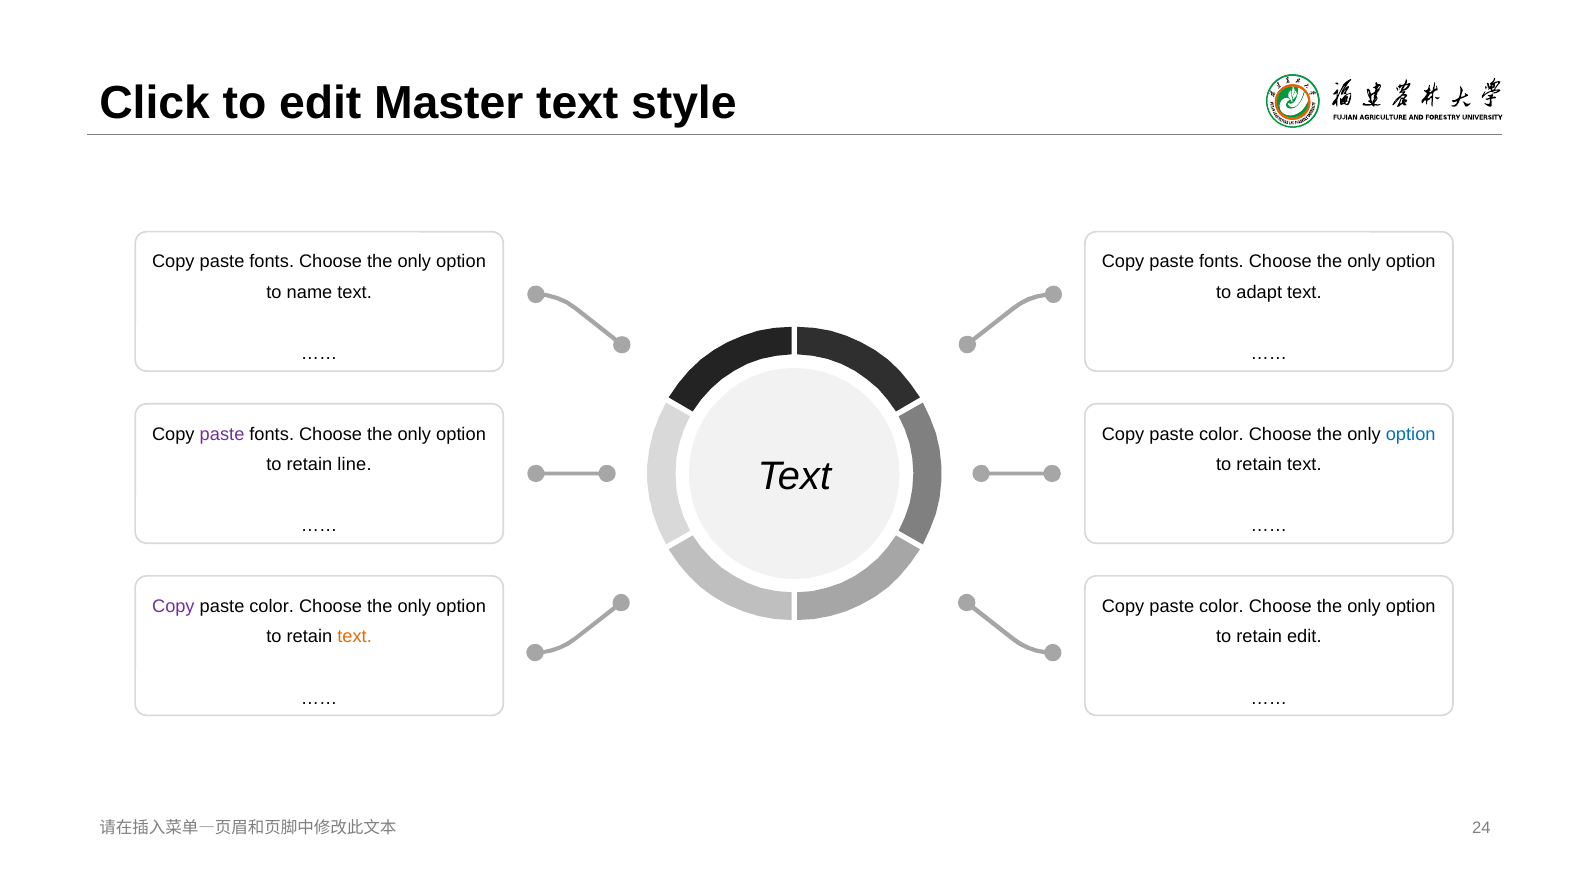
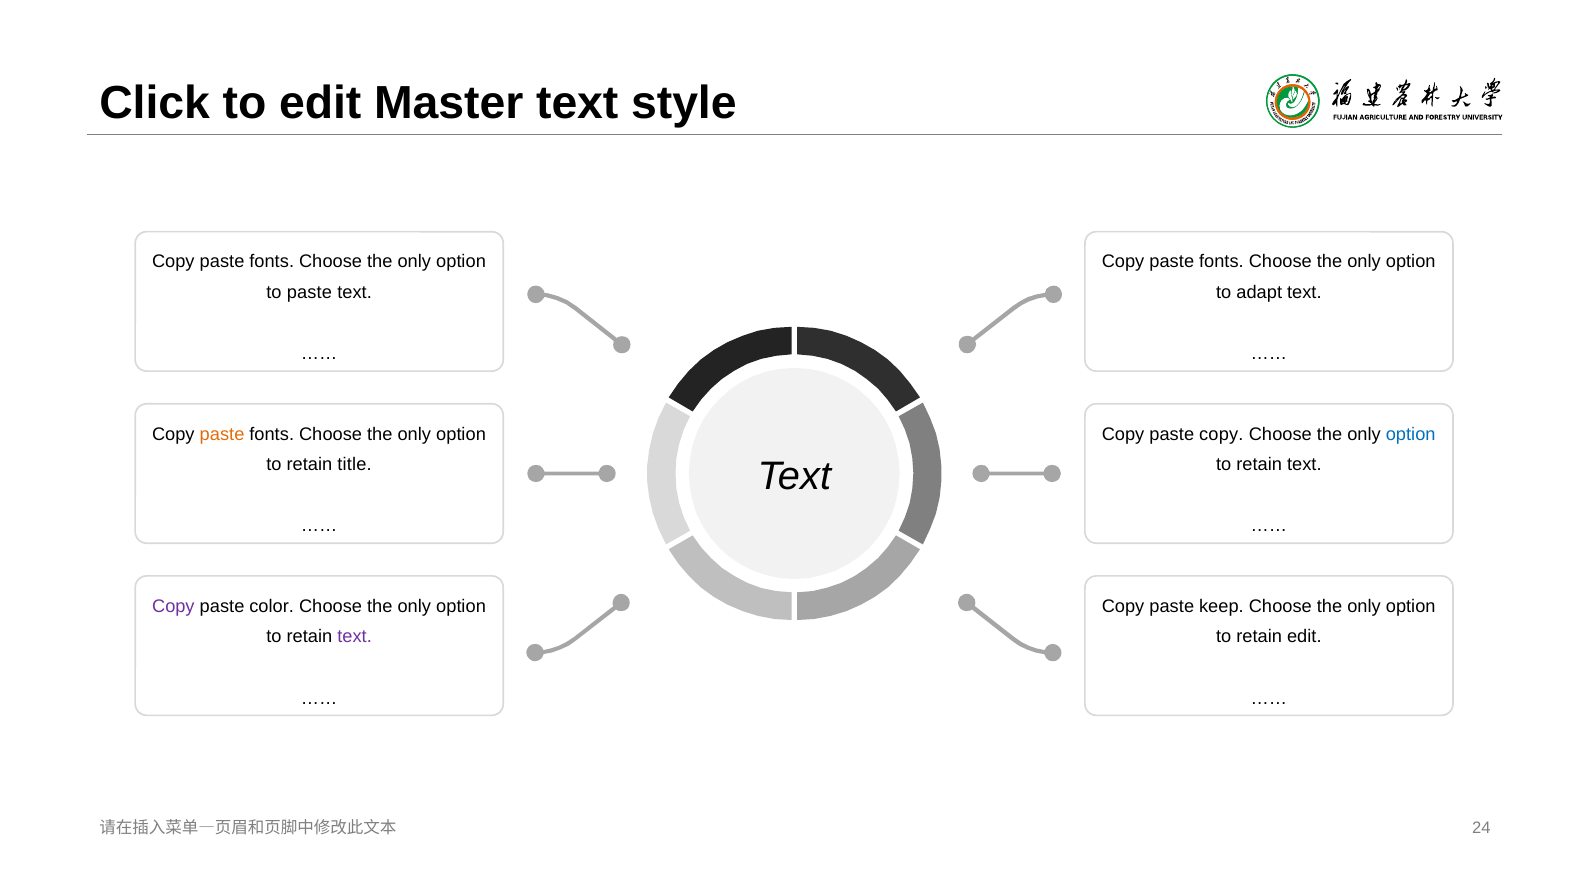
to name: name -> paste (309, 293)
paste colour: purple -> orange (222, 434)
color: color -> copy (1221, 434)
line: line -> title (355, 465)
color: color -> keep (1221, 606)
text colour: orange -> purple (355, 637)
